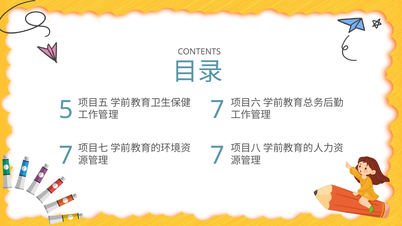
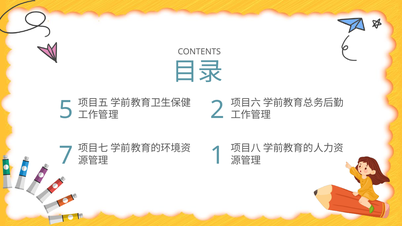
5 7: 7 -> 2 (217, 110)
7: 7 -> 1 (217, 156)
